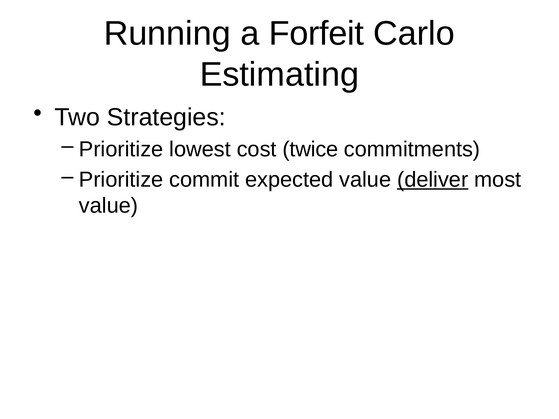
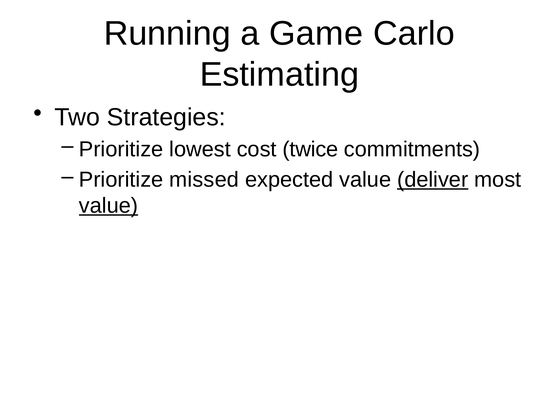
Forfeit: Forfeit -> Game (316, 34)
commit: commit -> missed (204, 180)
value underline: none -> present (109, 206)
